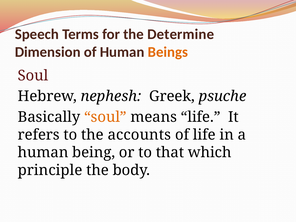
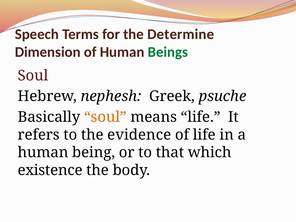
Beings colour: orange -> green (168, 52)
accounts: accounts -> evidence (139, 135)
principle: principle -> existence (50, 170)
